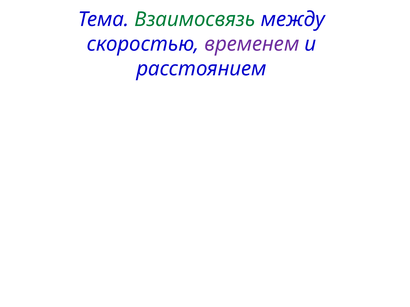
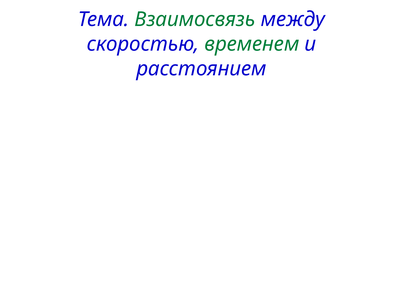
временем colour: purple -> green (252, 44)
